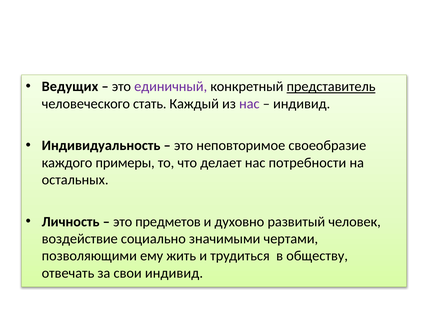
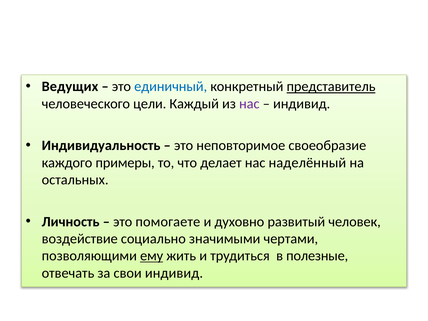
единичный colour: purple -> blue (171, 87)
стать: стать -> цели (150, 104)
потребности: потребности -> наделённый (307, 163)
предметов: предметов -> помогаете (168, 222)
ему underline: none -> present (152, 256)
обществу: обществу -> полезные (317, 256)
